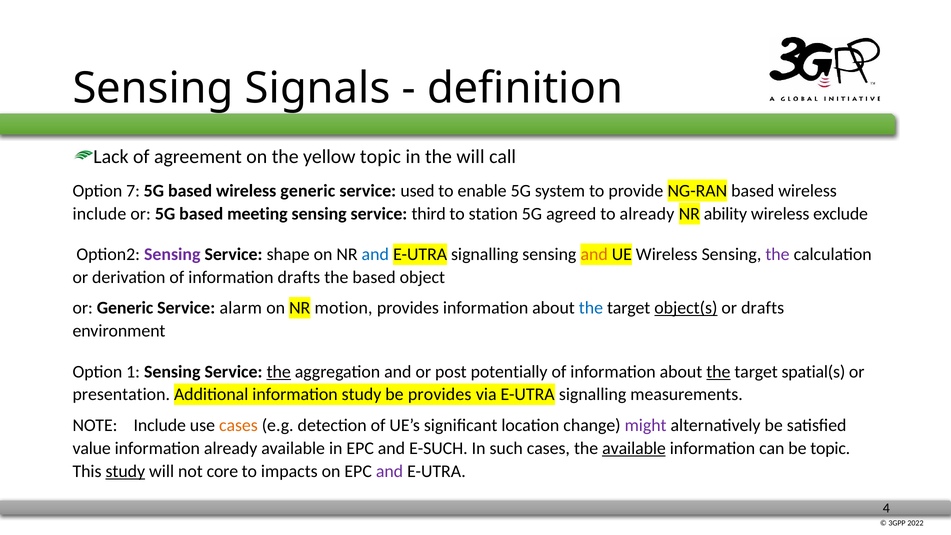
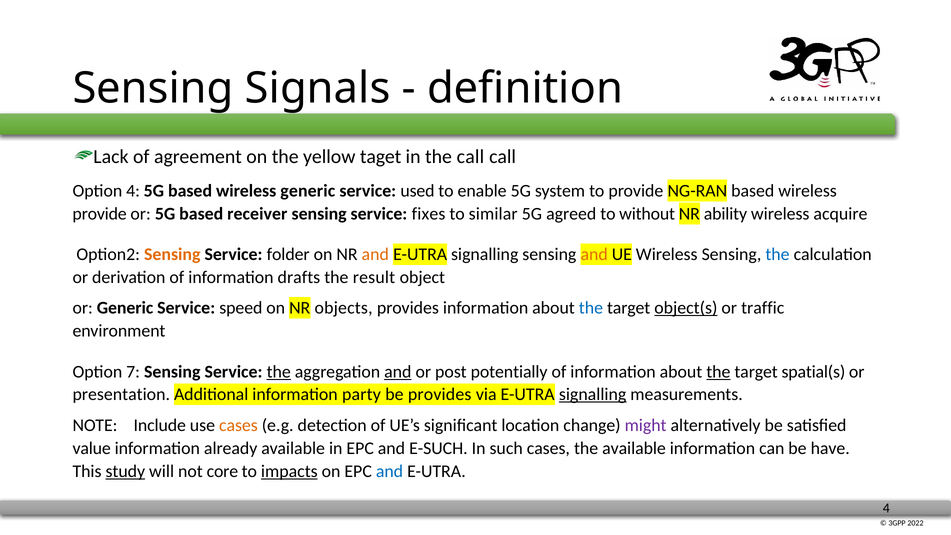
yellow topic: topic -> taget (381, 157)
the will: will -> call (470, 157)
Option 7: 7 -> 4 (133, 191)
include: include -> provide (100, 214)
based meeting: meeting -> receiver (257, 214)
third: third -> fixes (429, 214)
station: station -> similar (493, 214)
to already: already -> without (647, 214)
exclude: exclude -> acquire (840, 214)
Sensing colour: purple -> orange (172, 254)
shape: shape -> folder (288, 254)
and colour: blue -> orange (375, 254)
the colour: purple -> blue (777, 254)
the based: based -> result (374, 277)
alarm: alarm -> speed (241, 308)
motion: motion -> objects (344, 308)
or drafts: drafts -> traffic (763, 308)
1: 1 -> 7 (133, 372)
and underline: none -> present (398, 372)
information study: study -> party (361, 394)
signalling underline: none -> present (593, 394)
available underline: present -> none (634, 448)
be topic: topic -> have (830, 448)
impacts underline: none -> present (289, 471)
and colour: purple -> blue (390, 471)
